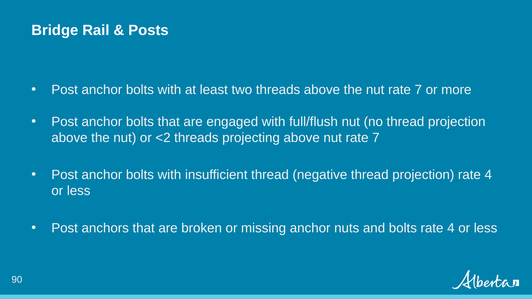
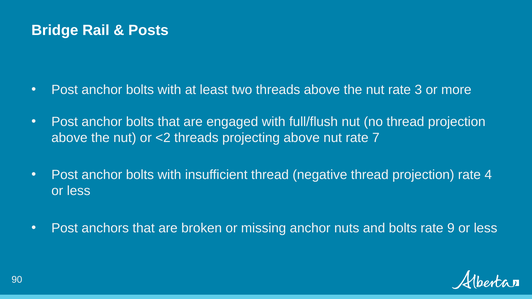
the nut rate 7: 7 -> 3 (418, 90)
bolts rate 4: 4 -> 9 (451, 228)
